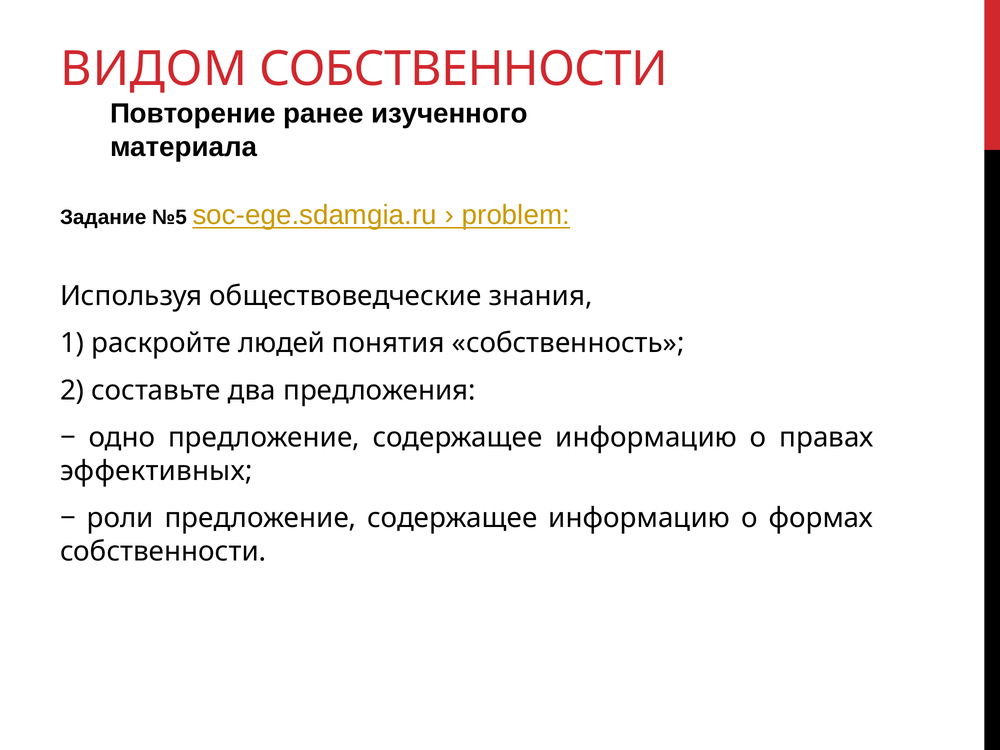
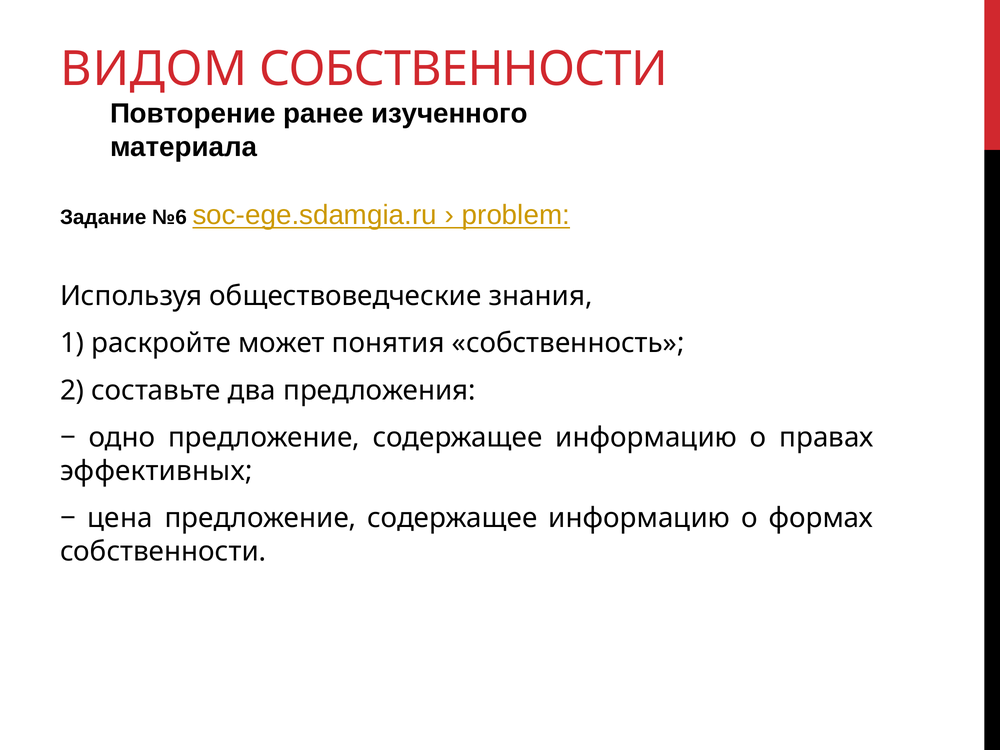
№5: №5 -> №6 (169, 218)
людей: людей -> может (282, 343)
роли: роли -> цена (120, 518)
